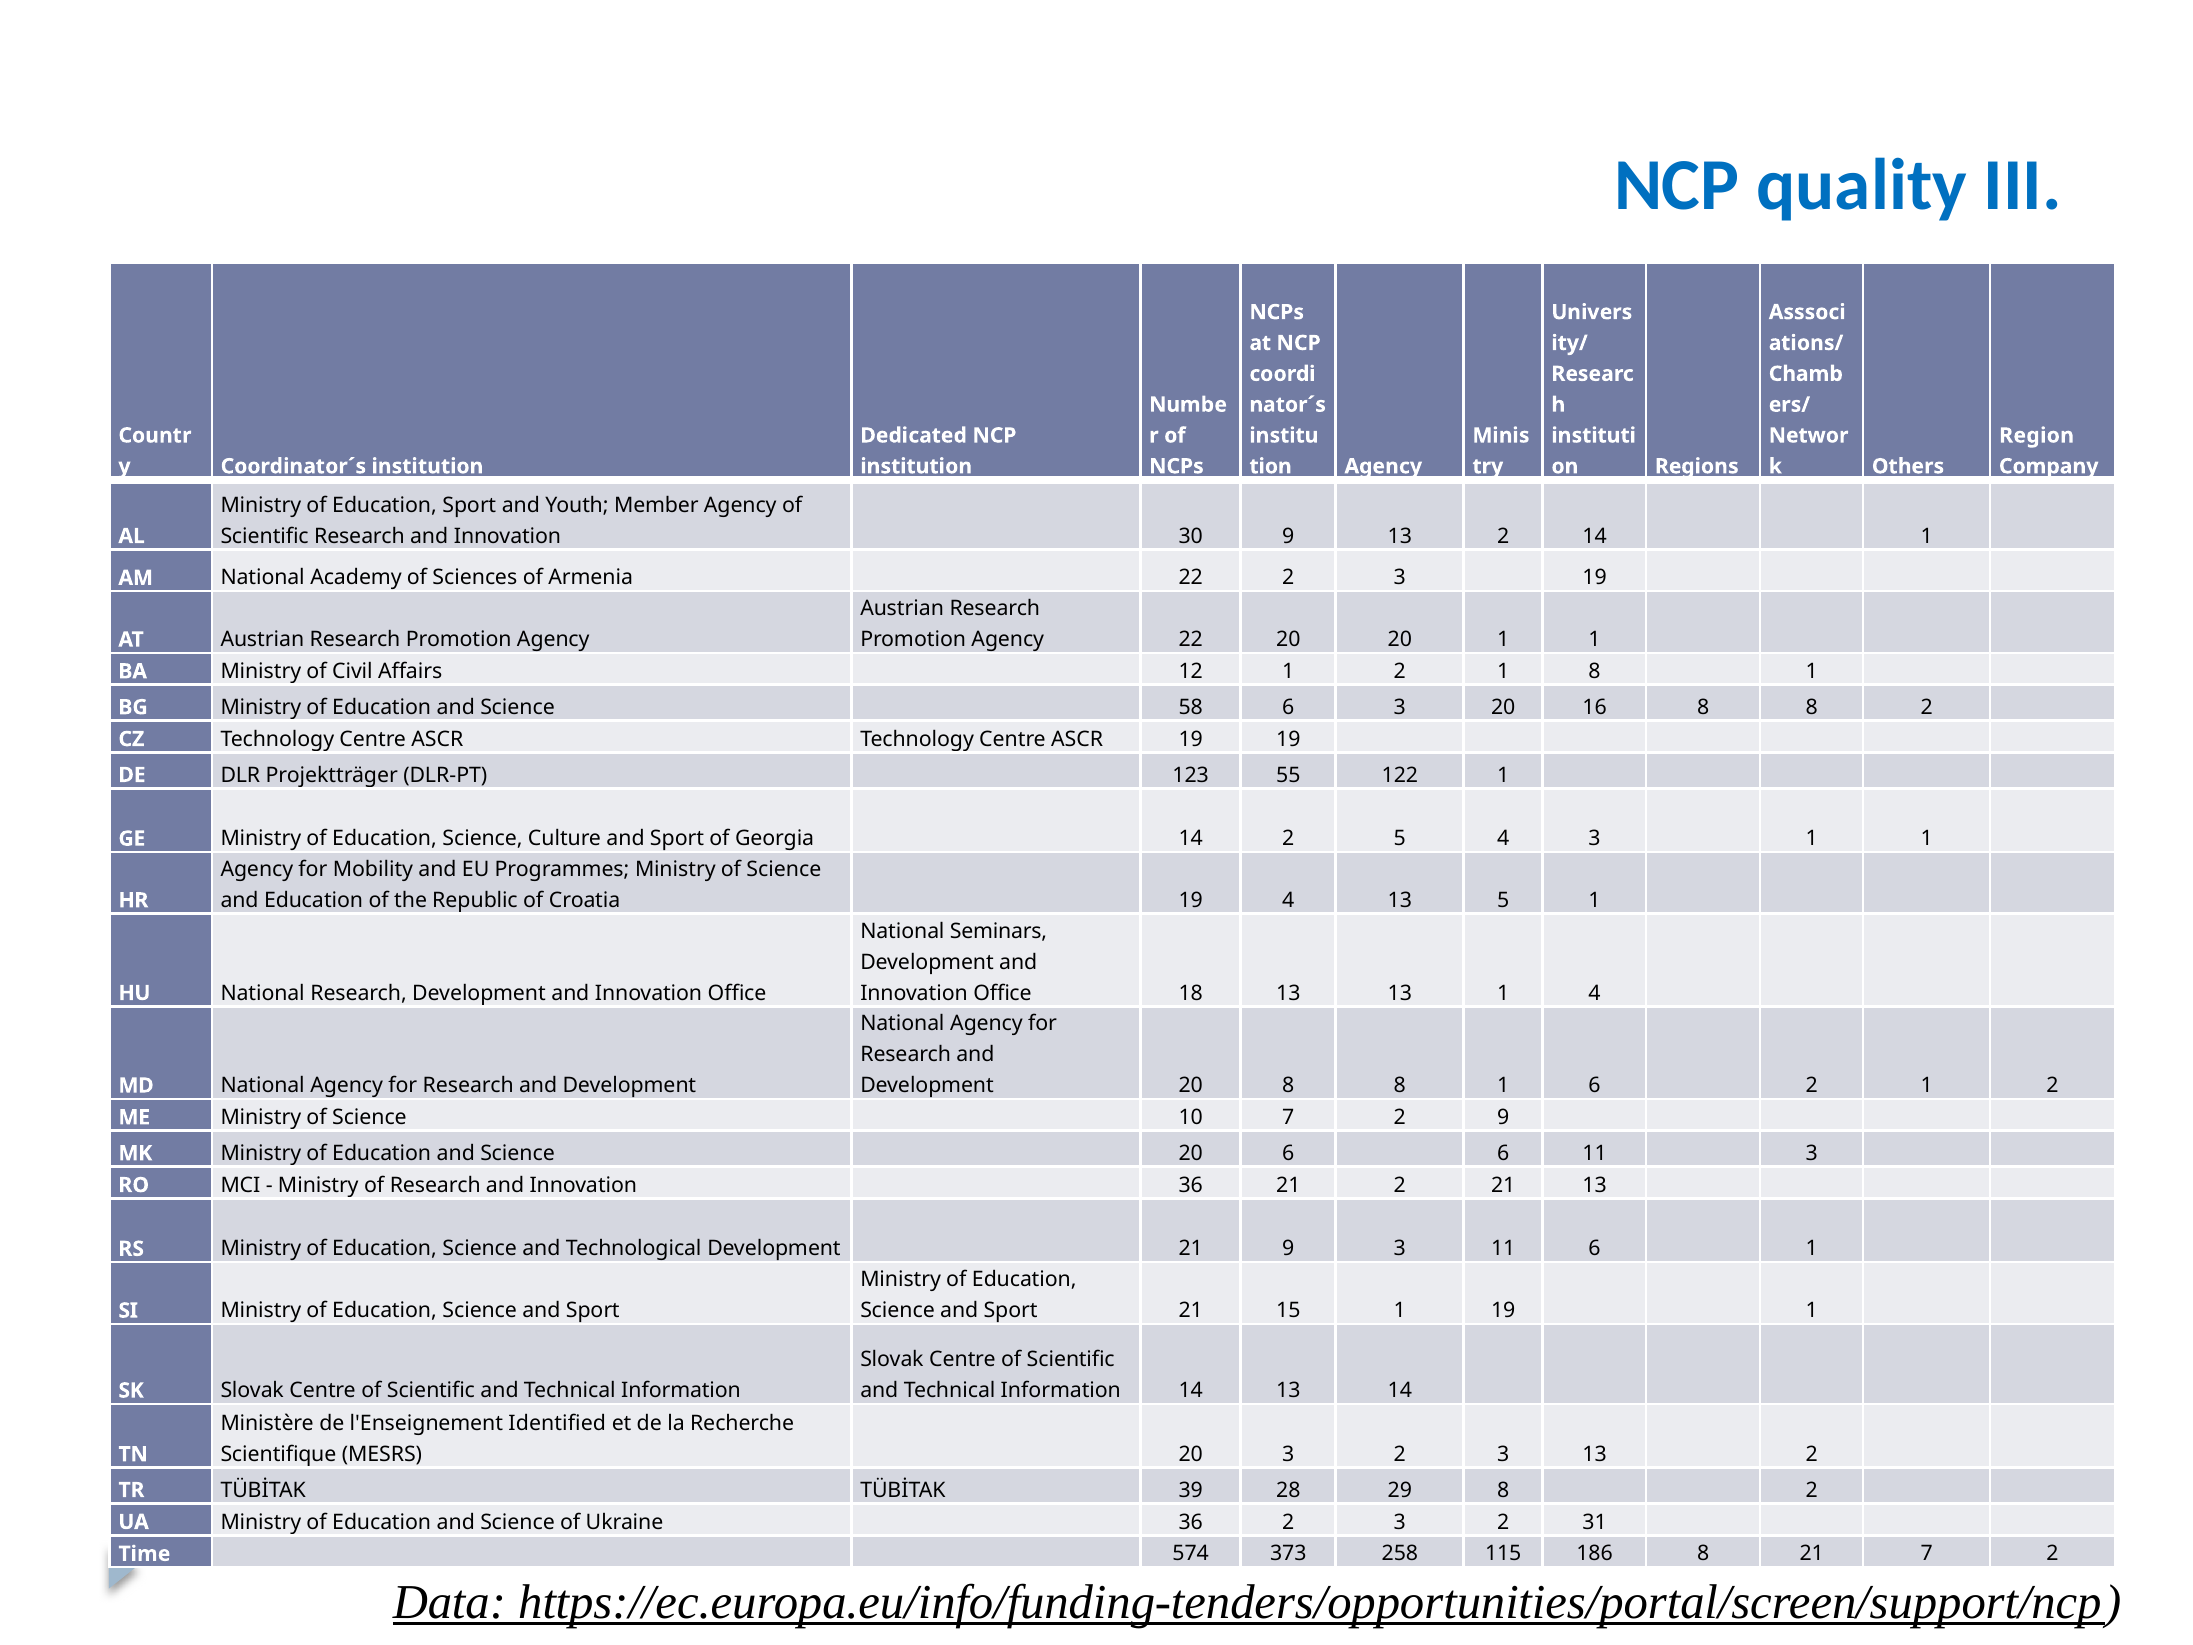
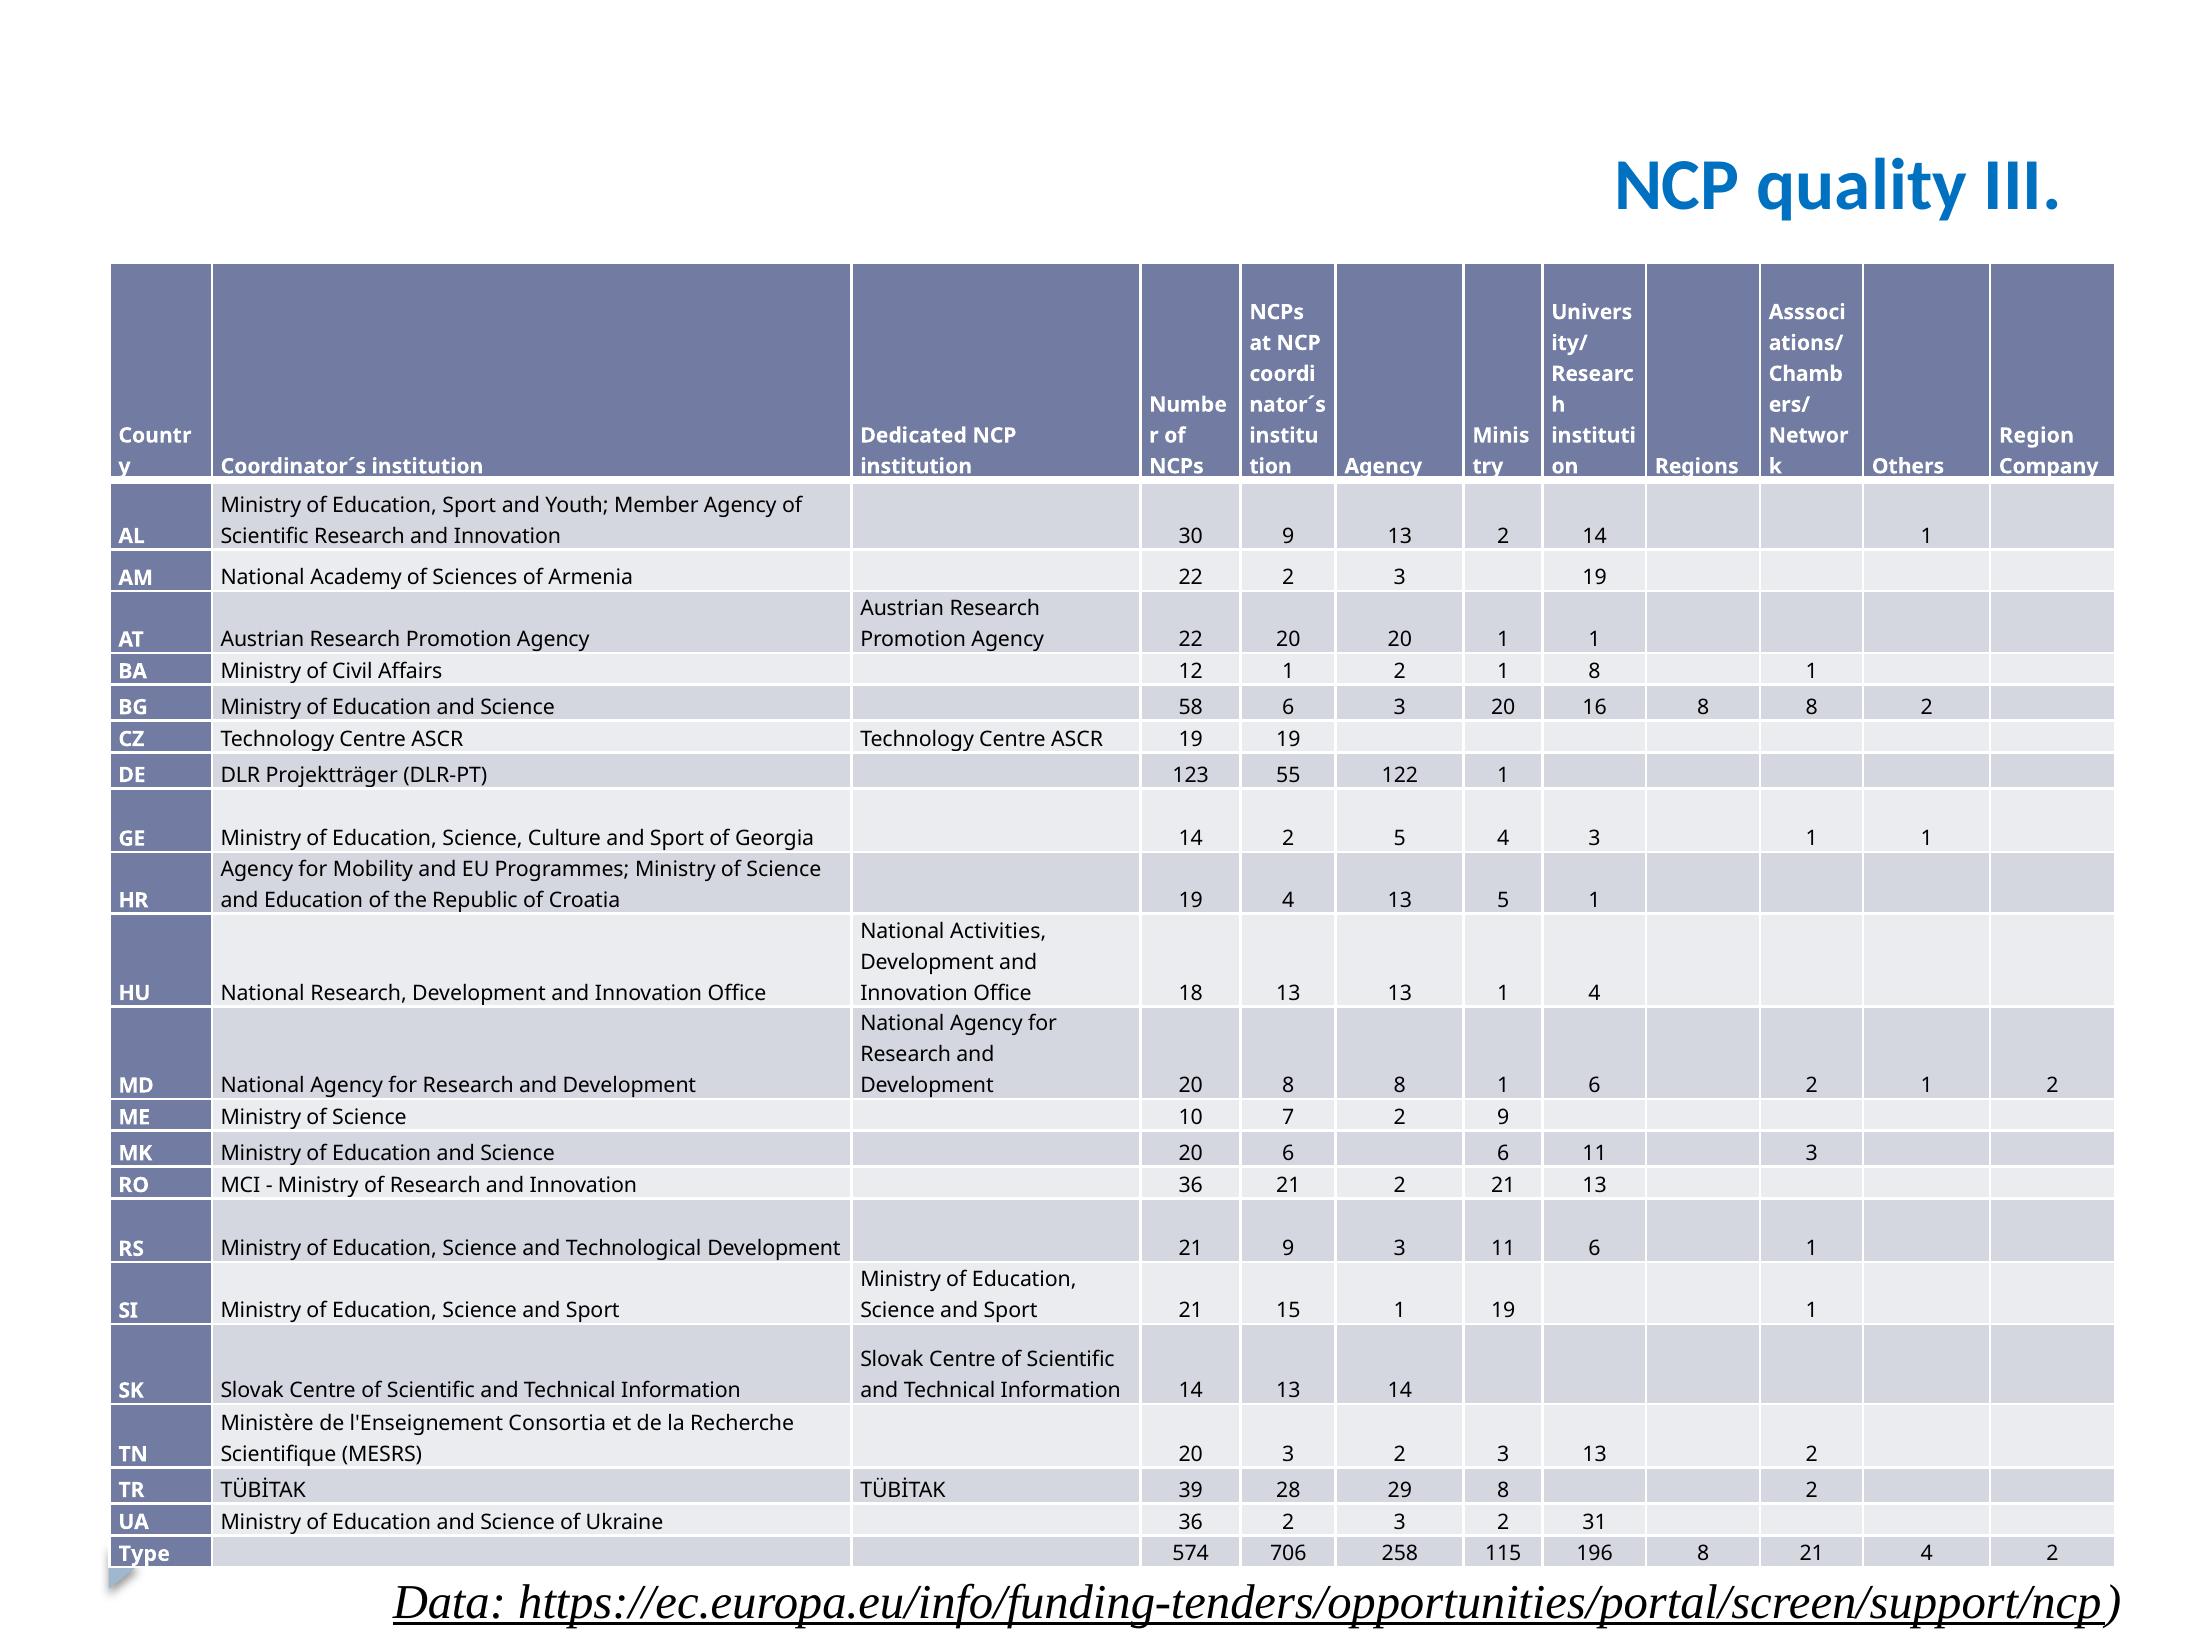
Seminars: Seminars -> Activities (998, 931)
Identified: Identified -> Consortia (557, 1423)
Time: Time -> Type (144, 1554)
373: 373 -> 706 (1288, 1554)
186: 186 -> 196 (1595, 1554)
21 7: 7 -> 4 (1927, 1554)
